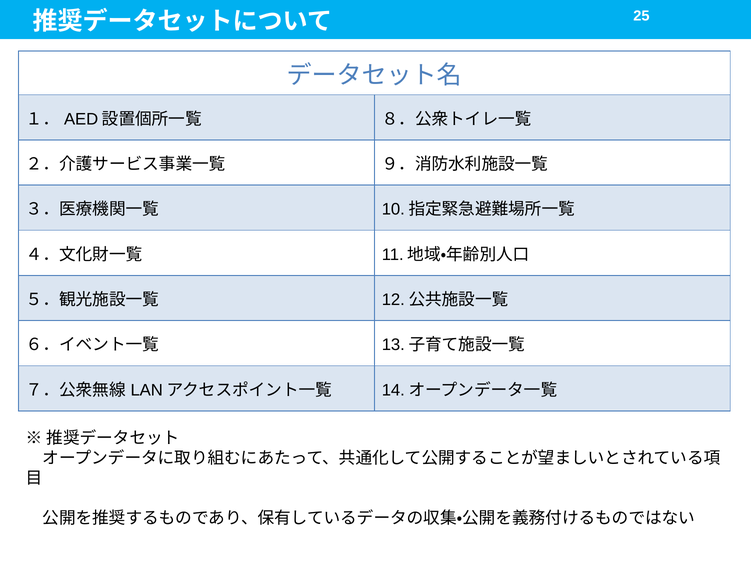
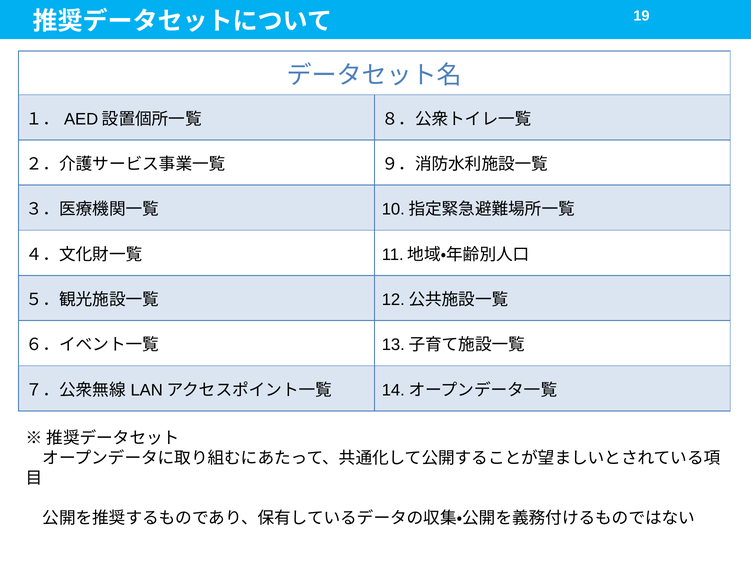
25: 25 -> 19 (641, 16)
